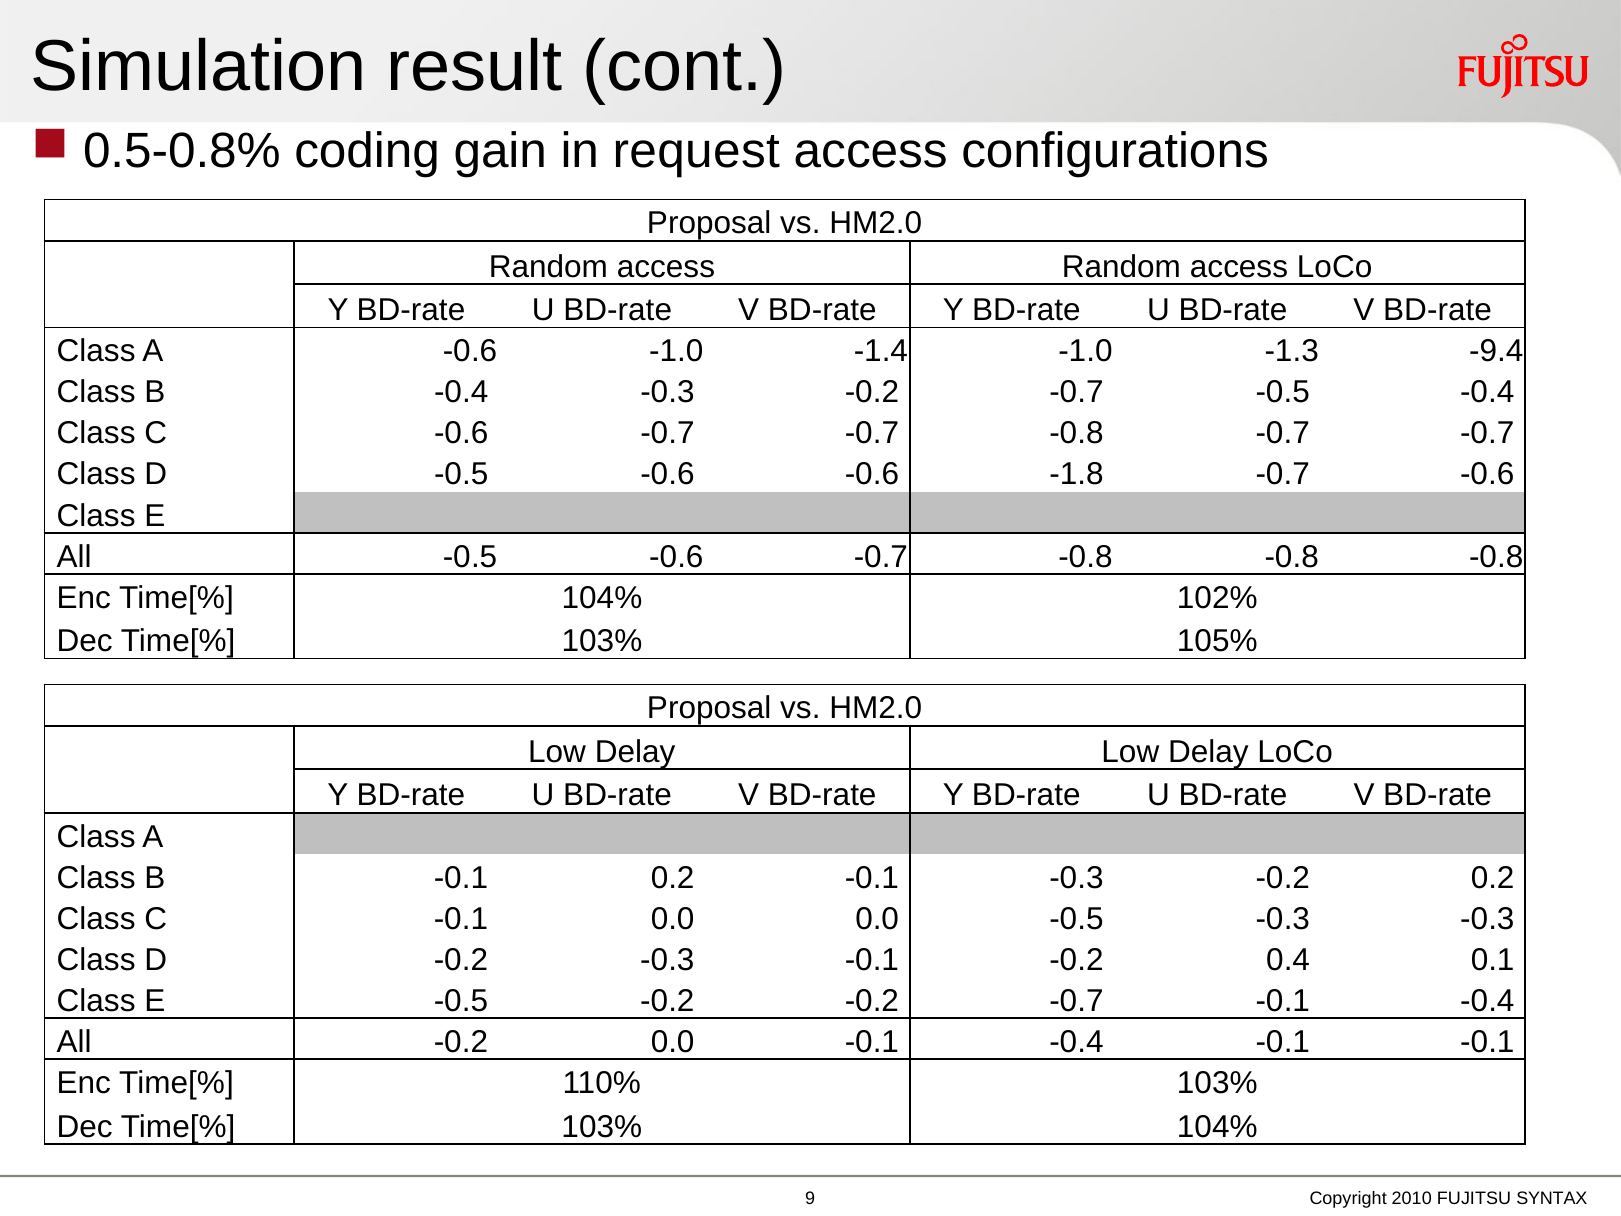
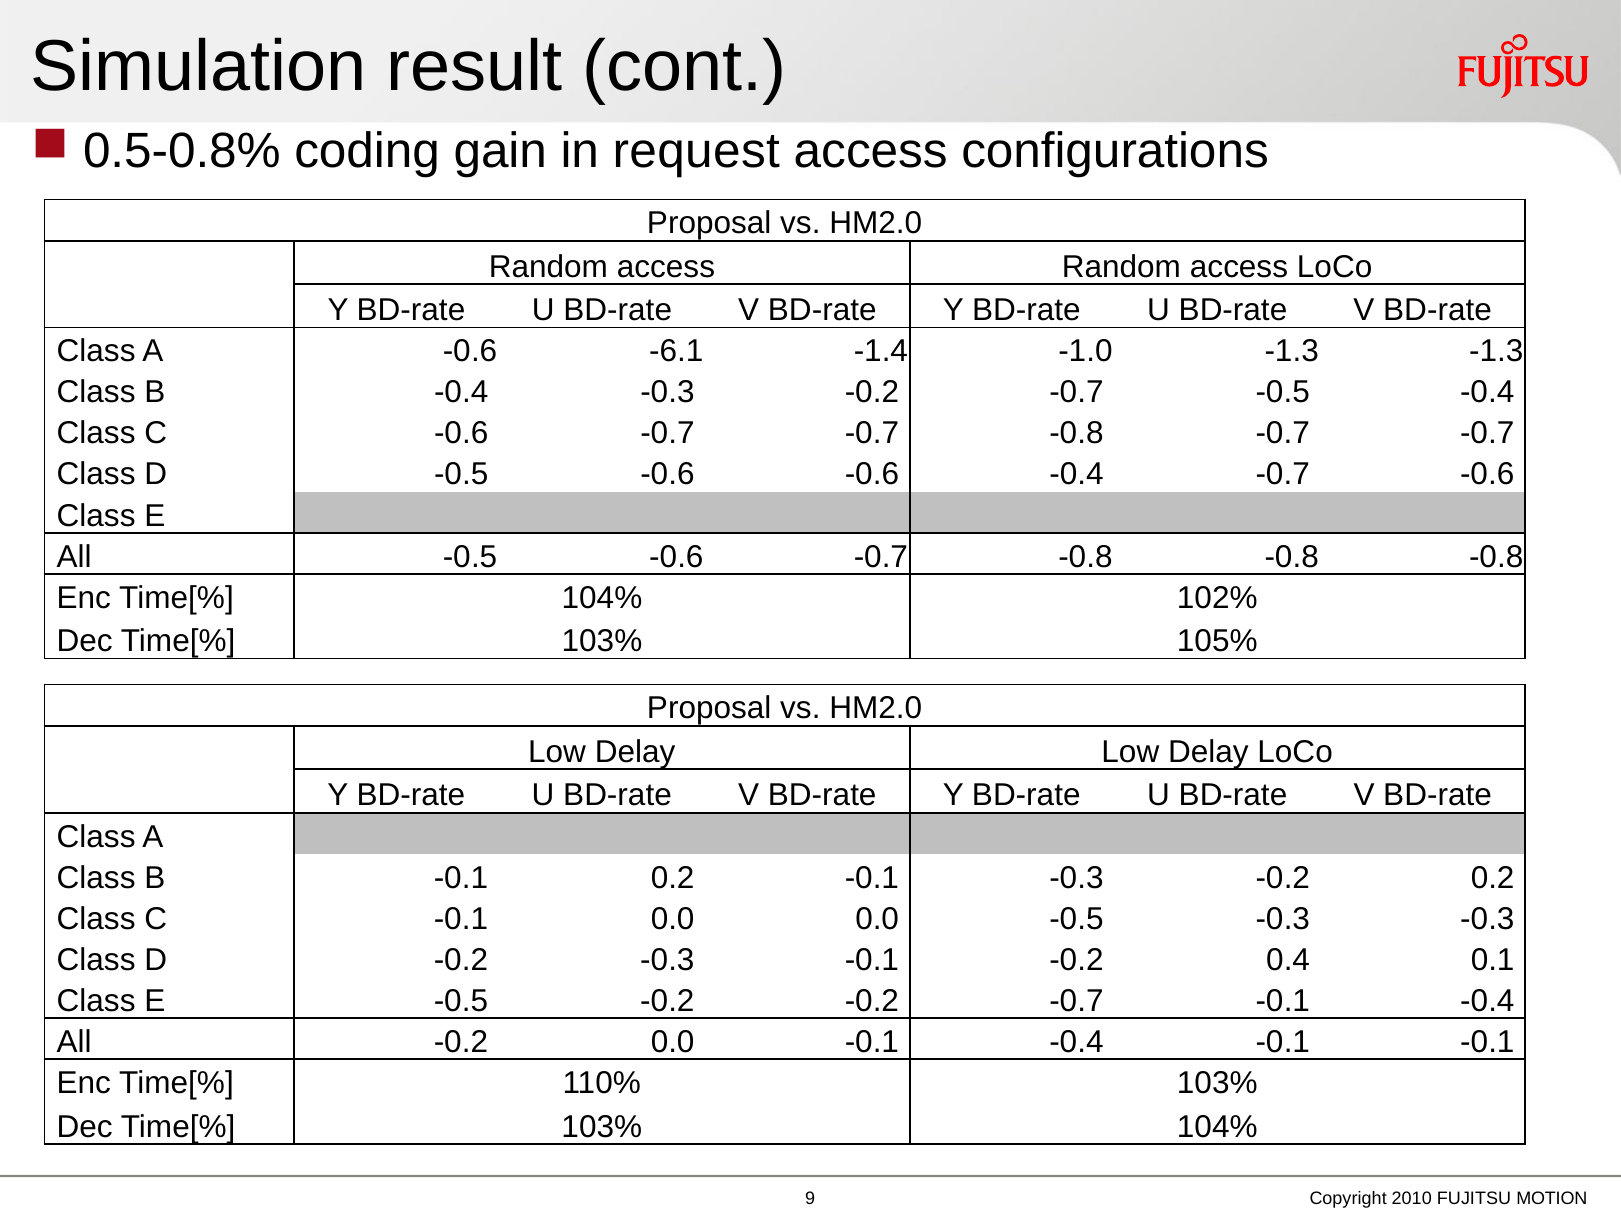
-0.6 -1.0: -1.0 -> -6.1 (676, 351)
-1.3 -9.4: -9.4 -> -1.3 (1496, 351)
-0.6 -1.8: -1.8 -> -0.4 (1077, 474)
SYNTAX: SYNTAX -> MOTION (1552, 1199)
